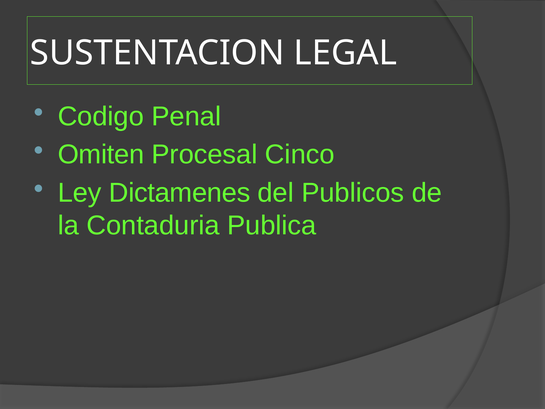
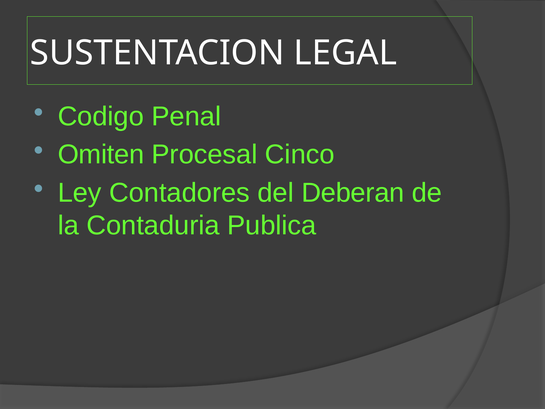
Dictamenes: Dictamenes -> Contadores (180, 193)
Publicos: Publicos -> Deberan (353, 193)
